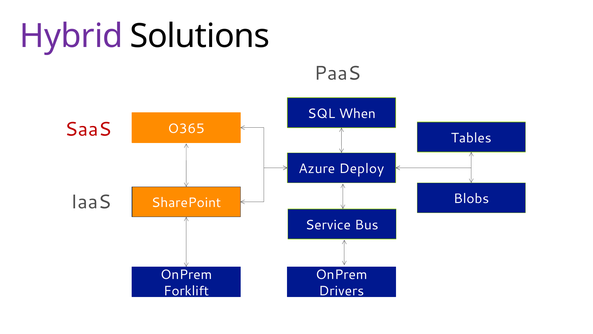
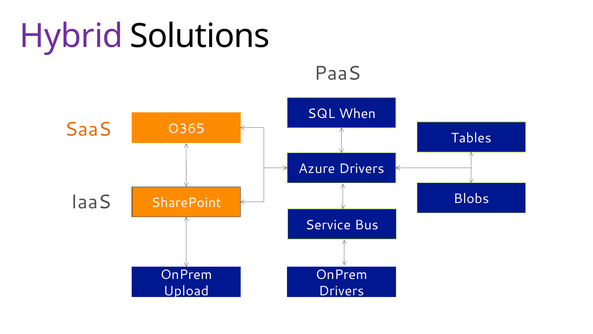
SaaS colour: red -> orange (88, 129)
Azure Deploy: Deploy -> Drivers (362, 169)
Forklift: Forklift -> Upload (186, 291)
